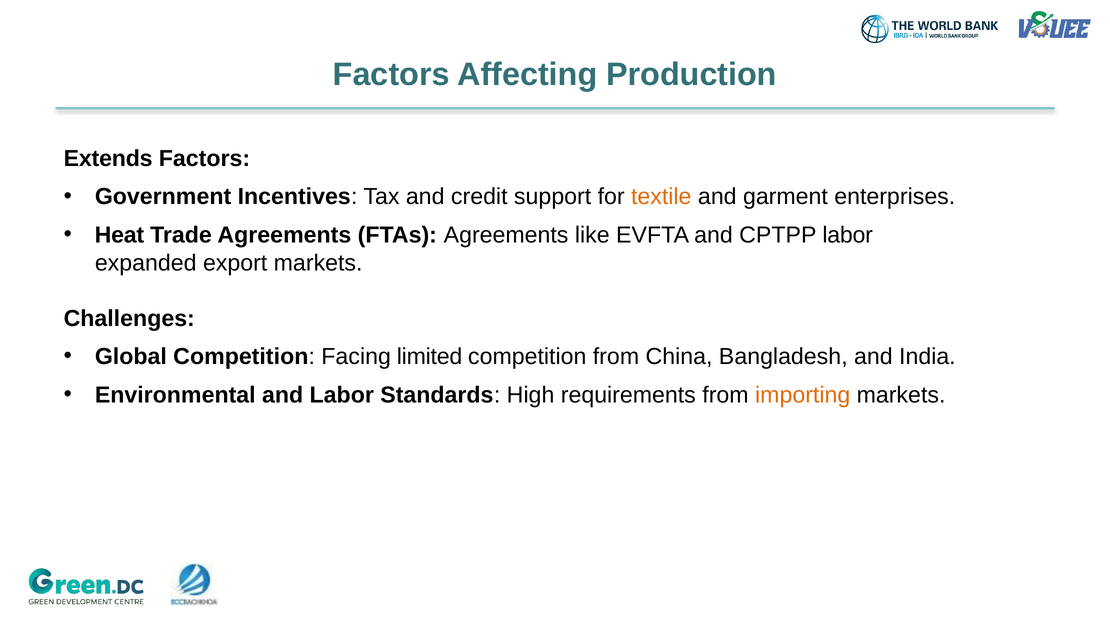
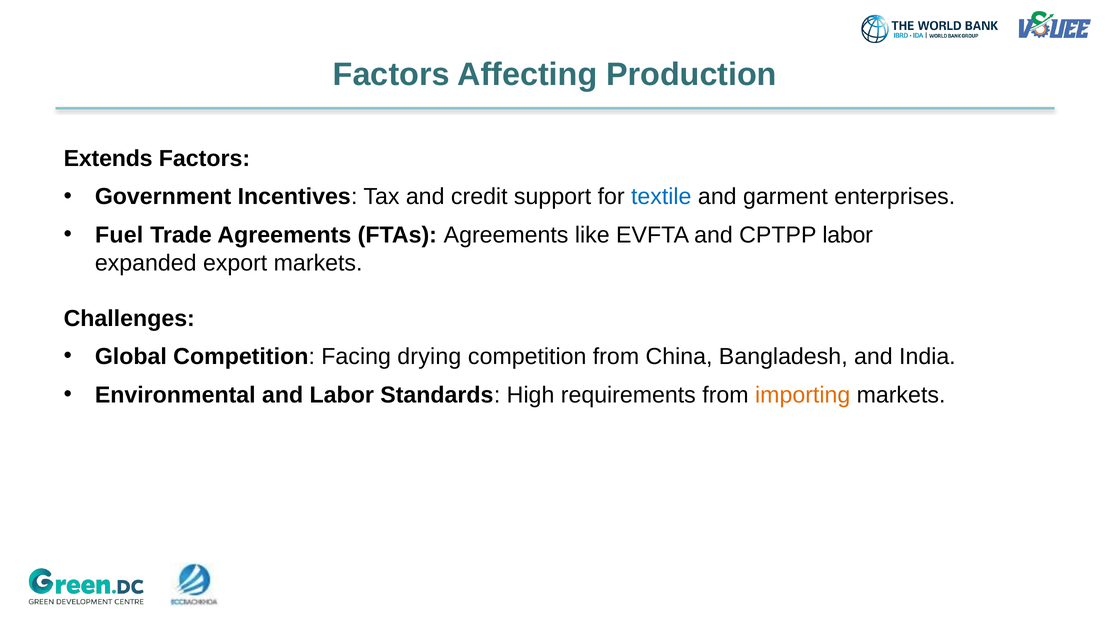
textile colour: orange -> blue (661, 197)
Heat: Heat -> Fuel (119, 235)
limited: limited -> drying (429, 356)
